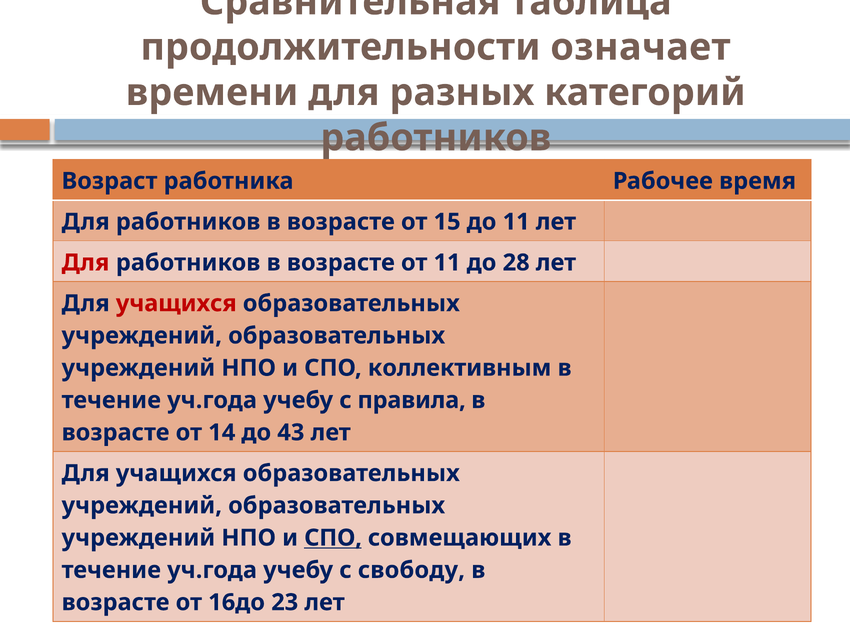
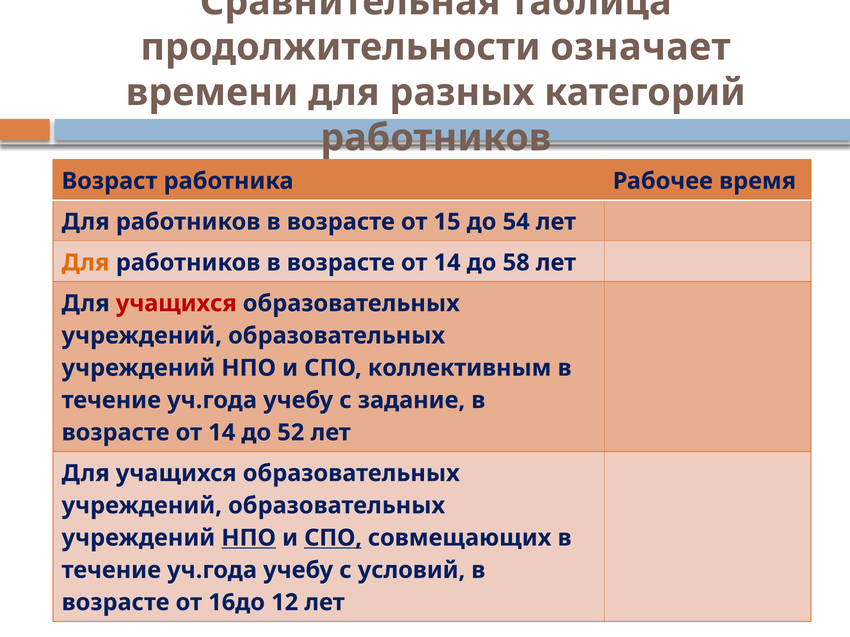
до 11: 11 -> 54 (516, 222)
Для colour: red -> orange (86, 263)
11: 11 -> 14 (447, 263)
28: 28 -> 58 (516, 263)
правила: правила -> задание (411, 401)
43: 43 -> 52 (291, 433)
НПО underline: none -> present (249, 538)
свободу: свободу -> условий (412, 571)
23: 23 -> 12 (285, 603)
